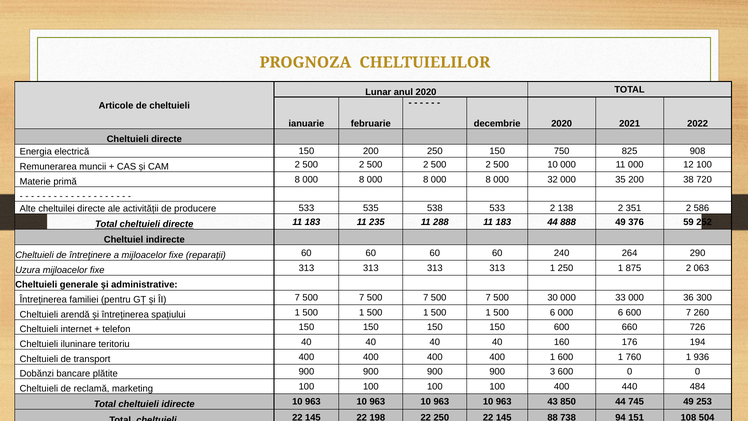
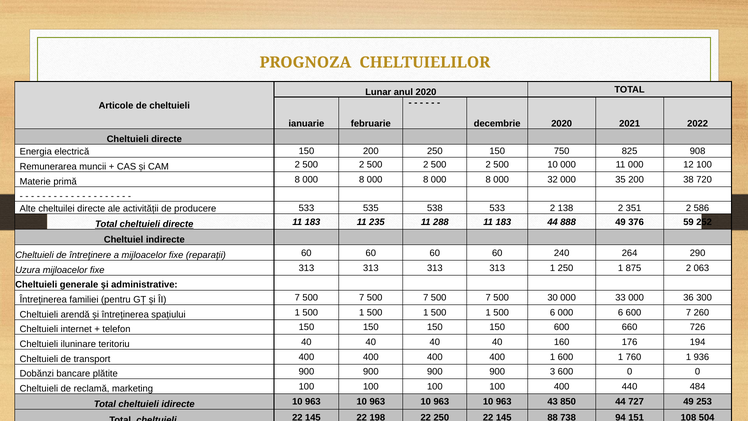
745: 745 -> 727 (636, 401)
